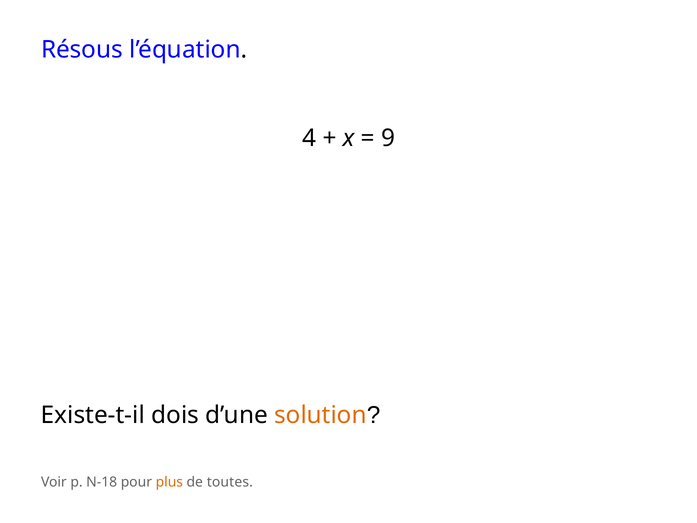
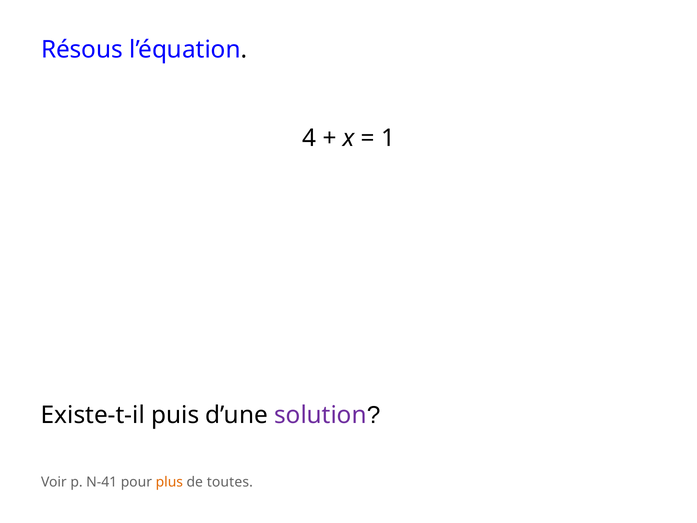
9: 9 -> 1 (388, 138)
dois: dois -> puis (175, 415)
solution colour: orange -> purple (320, 415)
N-18: N-18 -> N-41 (102, 482)
